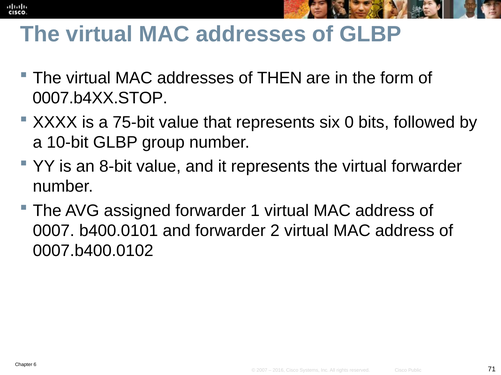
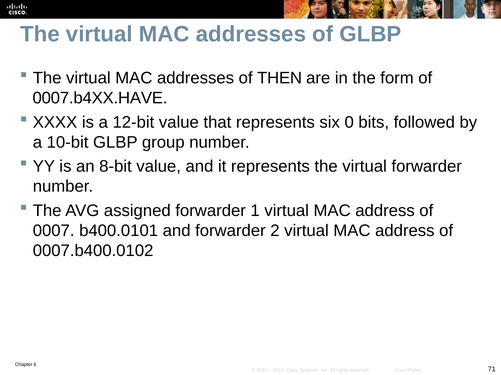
0007.b4XX.STOP: 0007.b4XX.STOP -> 0007.b4XX.HAVE (100, 98)
75-bit: 75-bit -> 12-bit (133, 123)
